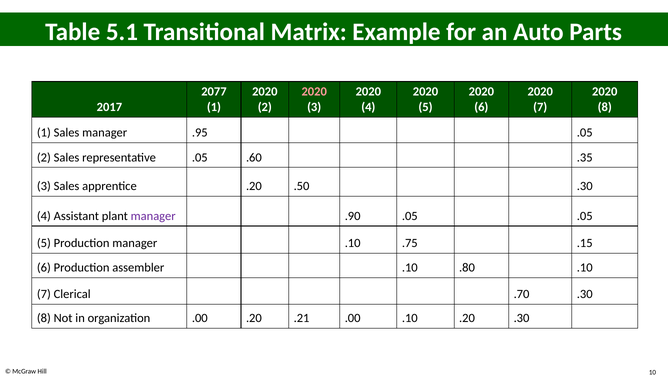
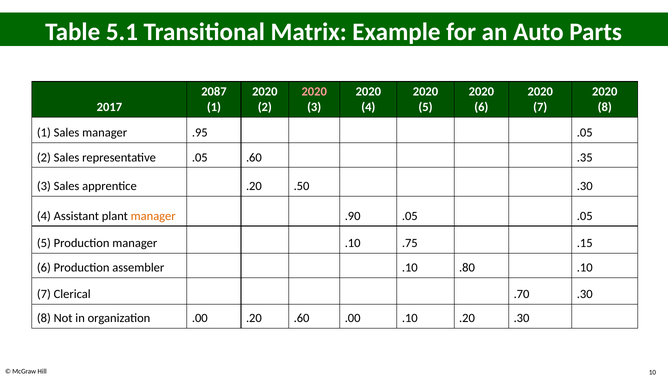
2077: 2077 -> 2087 (214, 92)
manager colour: purple -> orange (153, 216)
.20 .21: .21 -> .60 (302, 318)
